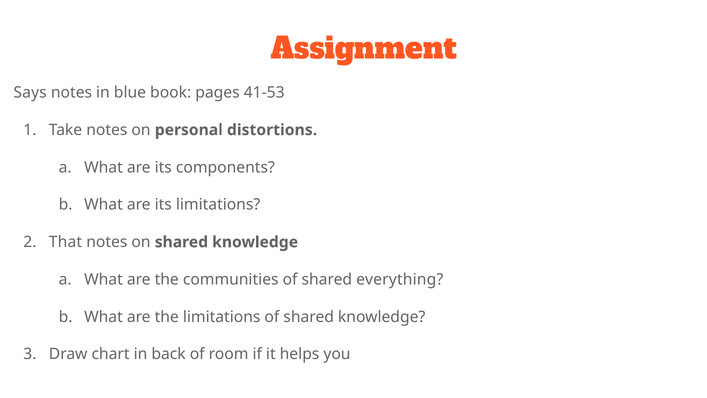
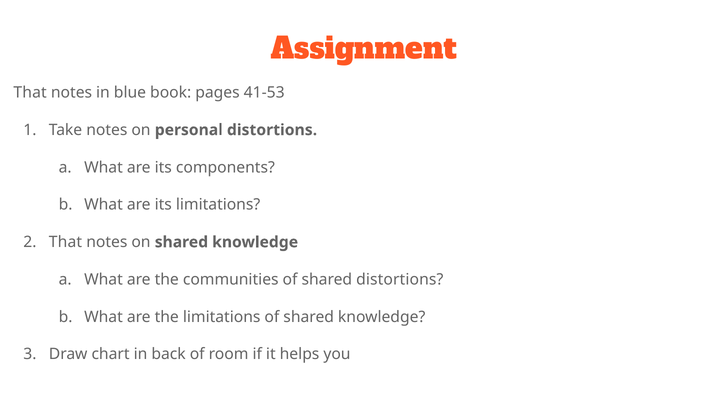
Says: Says -> That (30, 93)
shared everything: everything -> distortions (400, 279)
